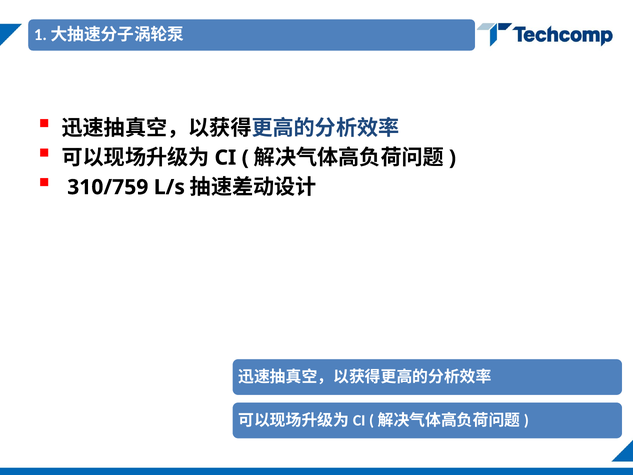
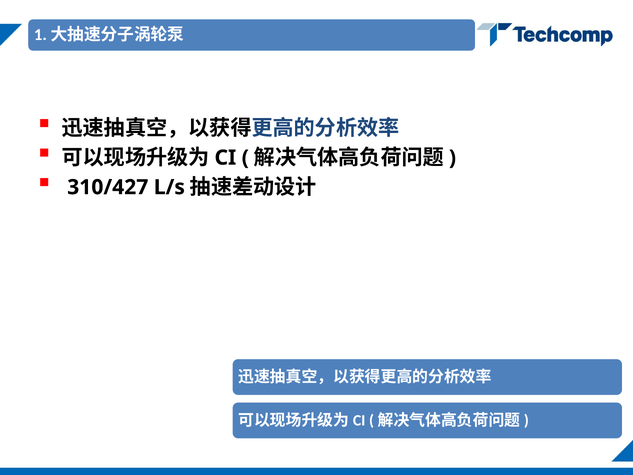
310/759: 310/759 -> 310/427 (108, 187)
